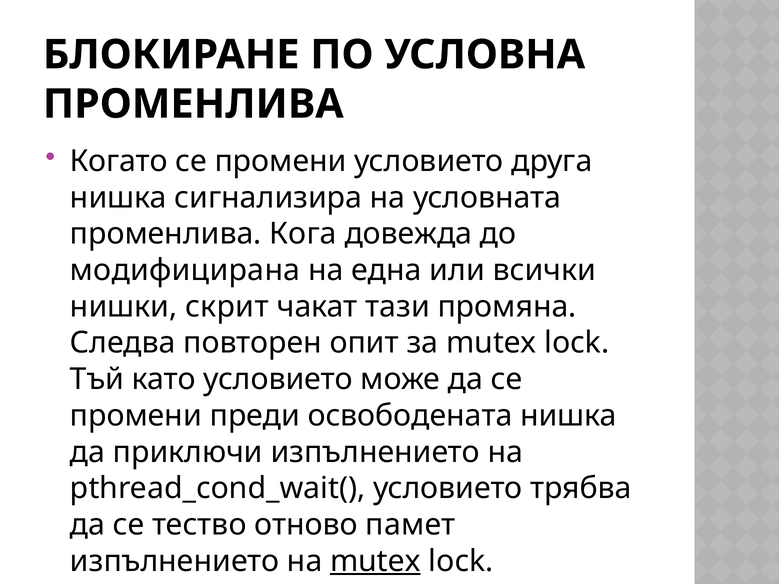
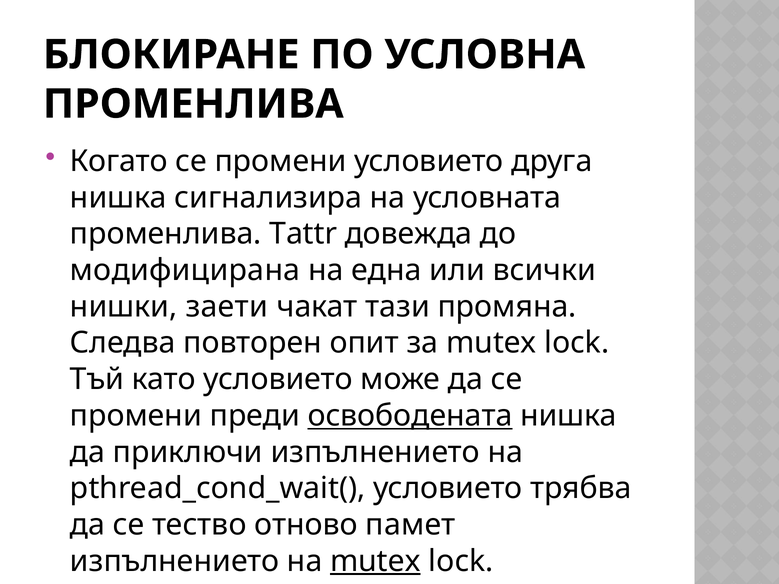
Кога: Кога -> Tattr (303, 234)
скрит: скрит -> заети (227, 307)
освободената underline: none -> present (410, 416)
